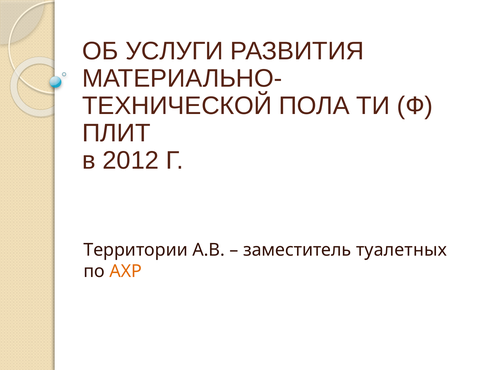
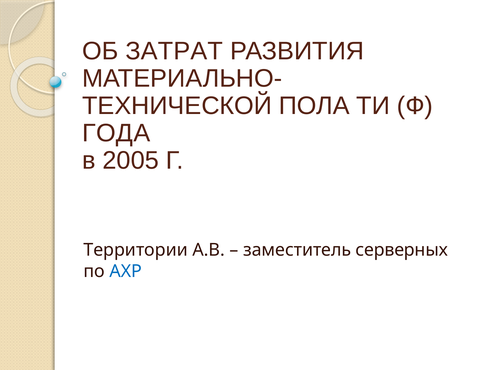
УСЛУГИ: УСЛУГИ -> ЗАТРАТ (174, 51)
ПЛИТ: ПЛИТ -> ГОДА (116, 133)
2012: 2012 -> 2005 (131, 160)
туалетных: туалетных -> серверных (402, 250)
АХР colour: orange -> blue (126, 271)
